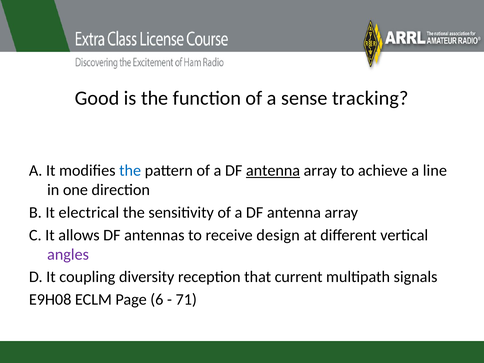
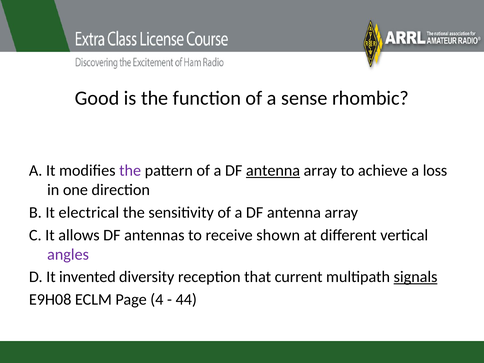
tracking: tracking -> rhombic (370, 98)
the colour: blue -> purple (130, 170)
line: line -> loss (435, 170)
design: design -> shown (278, 235)
coupling: coupling -> invented (87, 277)
signals underline: none -> present (416, 277)
6: 6 -> 4 (157, 300)
71: 71 -> 44 (186, 300)
